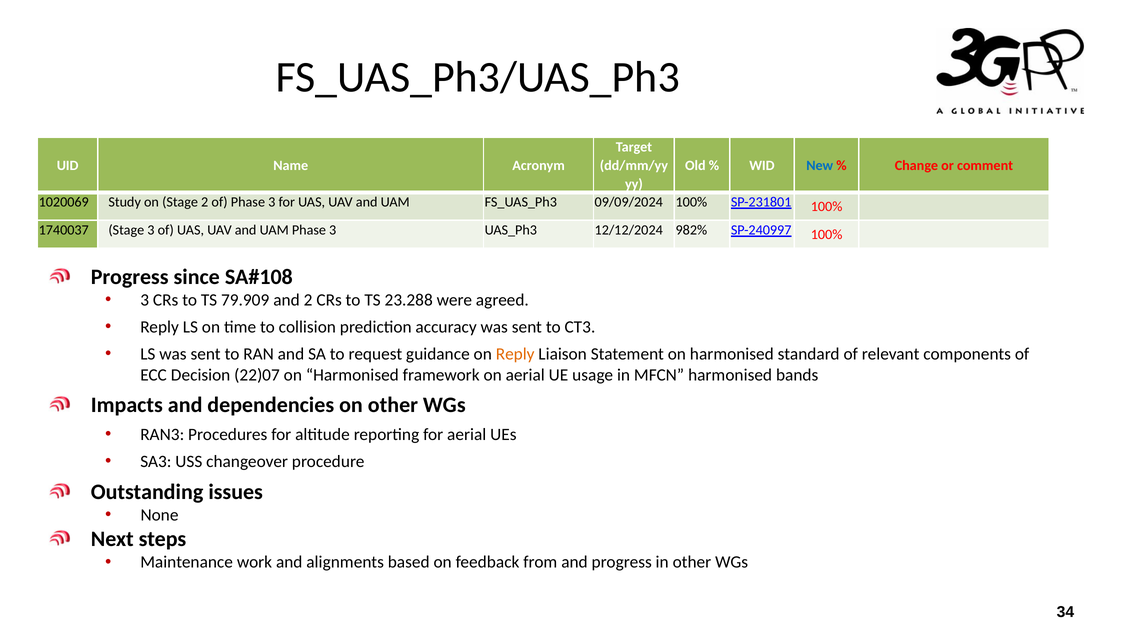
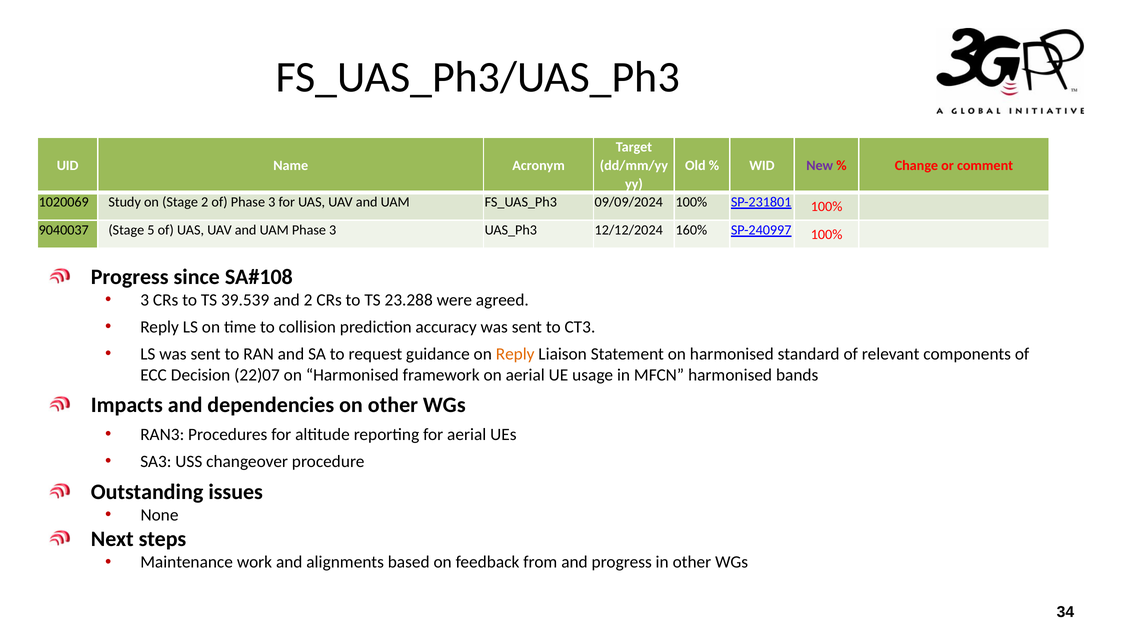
New colour: blue -> purple (820, 166)
1740037: 1740037 -> 9040037 (64, 230)
Stage 3: 3 -> 5 (151, 230)
982%: 982% -> 160% (691, 230)
79.909: 79.909 -> 39.539 (245, 300)
